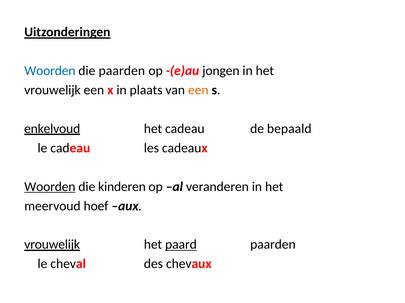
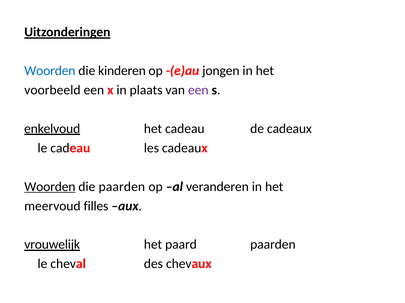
die paarden: paarden -> kinderen (122, 71)
vrouwelijk: vrouwelijk -> voorbeeld (52, 90)
een colour: orange -> purple (198, 90)
de bepaald: bepaald -> cadeaux (289, 129)
die kinderen: kinderen -> paarden (122, 187)
hoef: hoef -> filles (96, 206)
paard underline: present -> none (181, 245)
